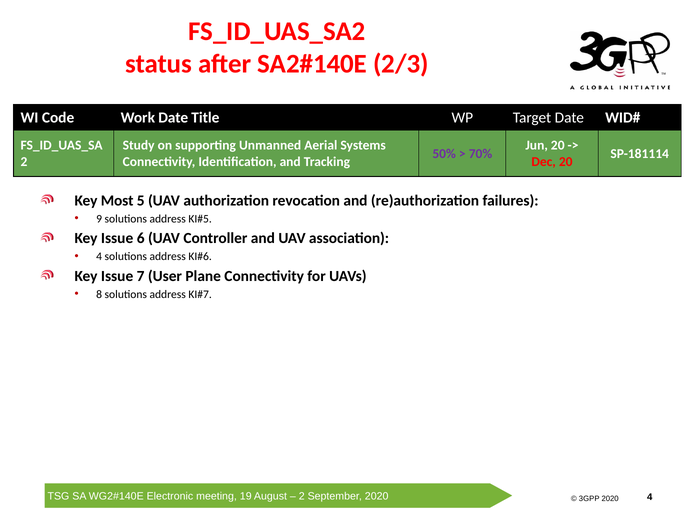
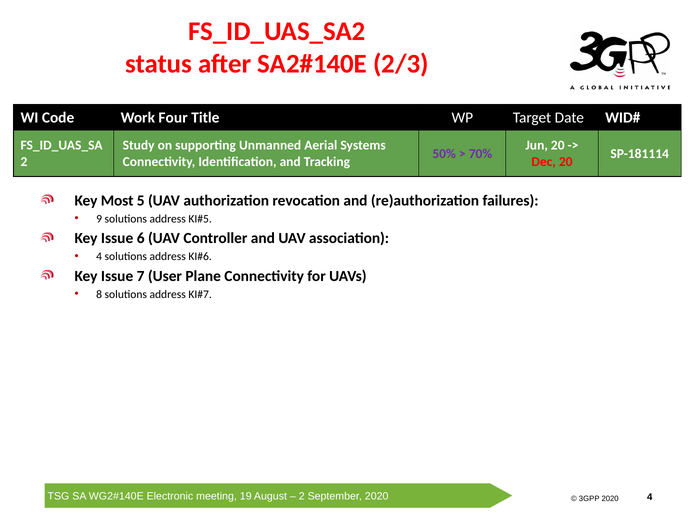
Work Date: Date -> Four (173, 117)
